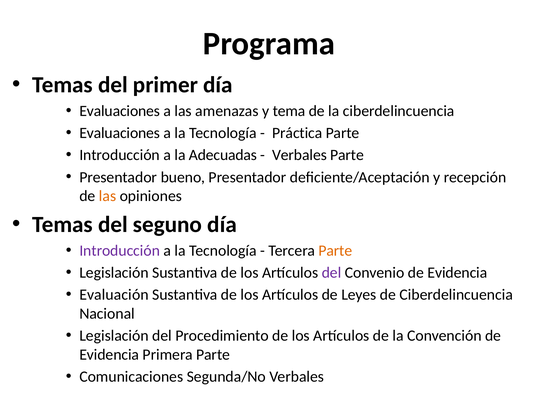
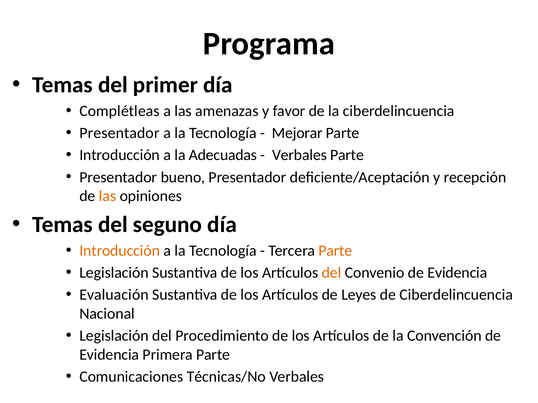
Evaluaciones: Evaluaciones -> Complétleas (120, 111)
tema: tema -> favor (289, 111)
Evaluaciones: Evaluaciones -> Presentador (120, 133)
Práctica: Práctica -> Mejorar (297, 133)
Introducción colour: purple -> orange (120, 251)
del colour: purple -> orange (332, 273)
Segunda/No: Segunda/No -> Técnicas/No (226, 377)
